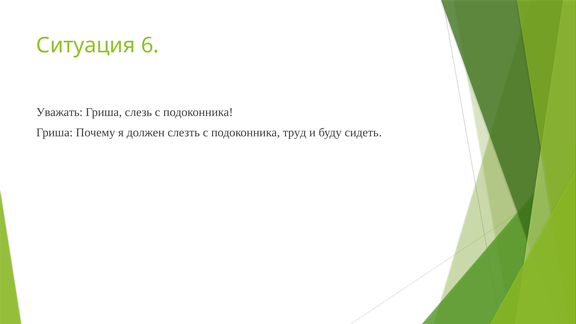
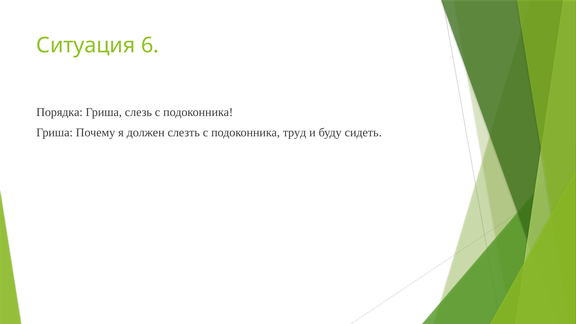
Уважать: Уважать -> Порядка (60, 112)
